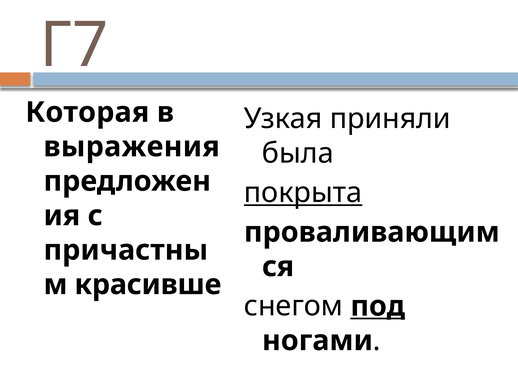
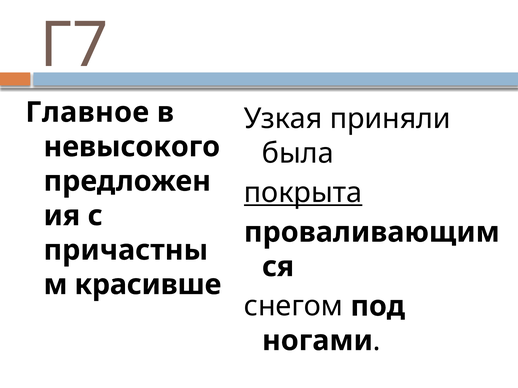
Которая: Которая -> Главное (87, 112)
выражения: выражения -> невысокого (132, 147)
под underline: present -> none (378, 307)
